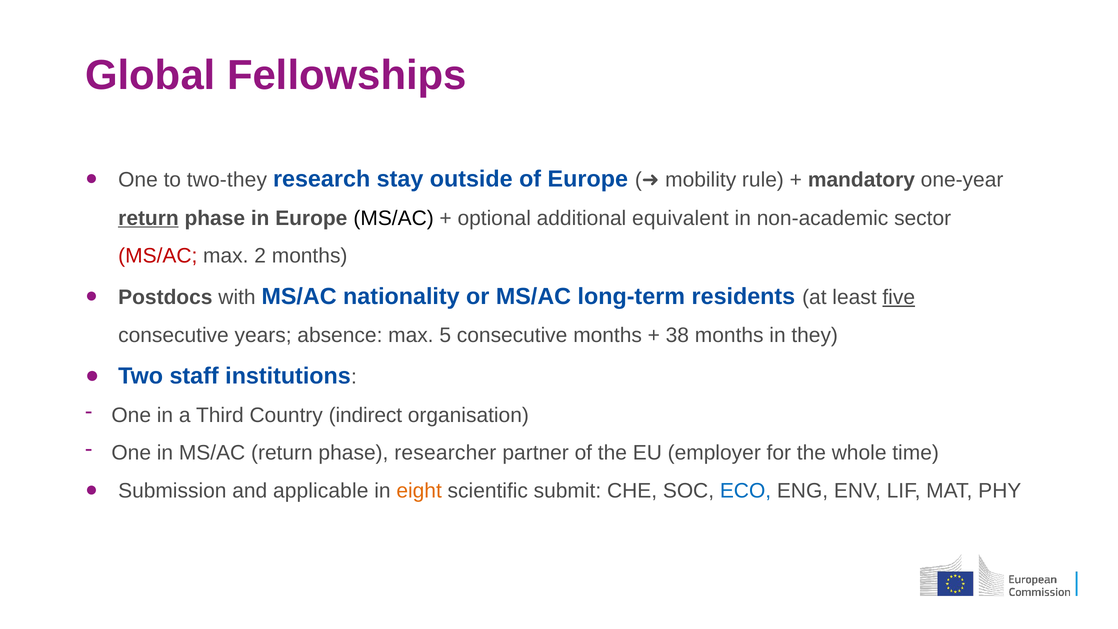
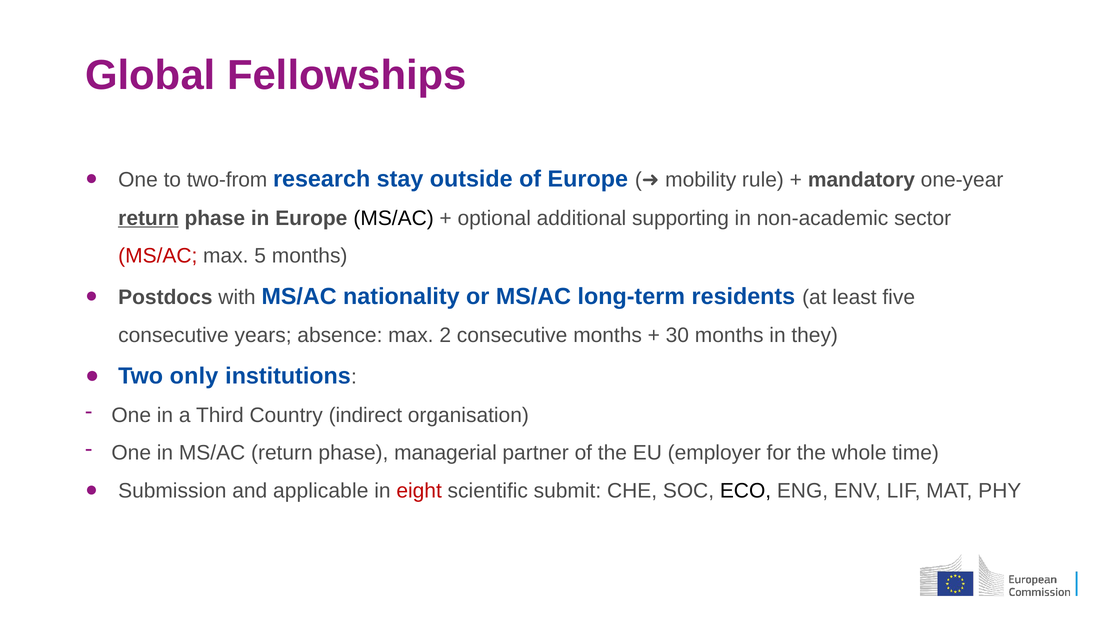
two-they: two-they -> two-from (227, 180)
equivalent: equivalent -> supporting (681, 218)
2: 2 -> 5 (260, 256)
five underline: present -> none (899, 297)
5: 5 -> 2 (445, 335)
38: 38 -> 30 (677, 335)
staff: staff -> only (194, 376)
researcher: researcher -> managerial (445, 453)
eight colour: orange -> red (419, 491)
ECO colour: blue -> black (746, 491)
